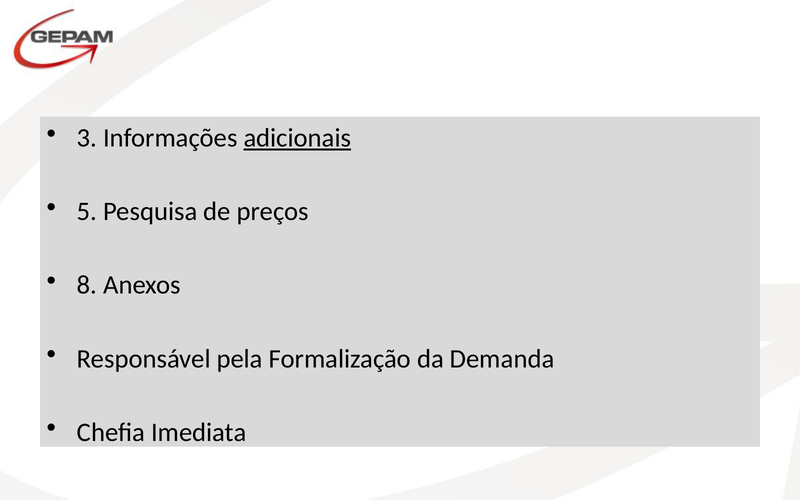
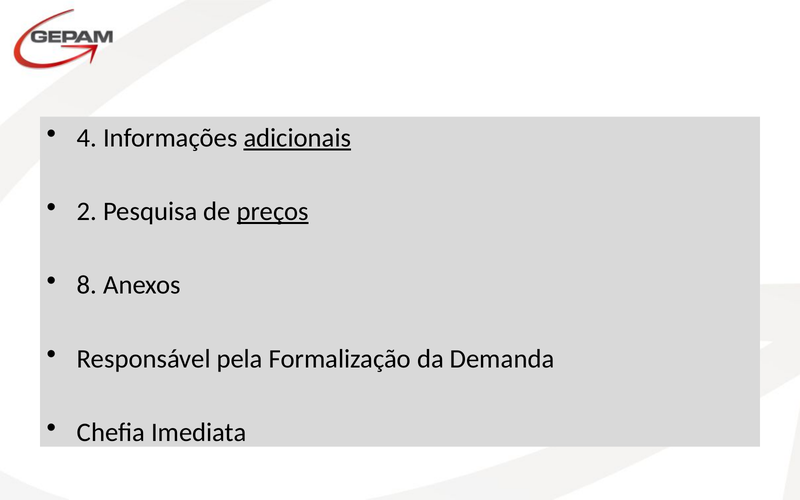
3: 3 -> 4 (87, 138)
5: 5 -> 2 (87, 212)
preços underline: none -> present (273, 212)
